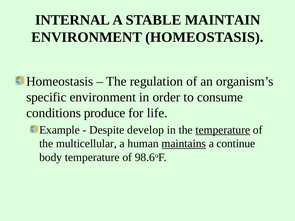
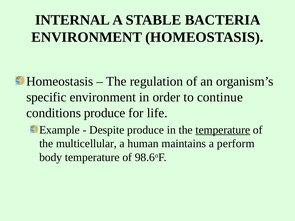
MAINTAIN: MAINTAIN -> BACTERIA (223, 20)
consume: consume -> continue (220, 97)
Despite develop: develop -> produce (146, 130)
maintains underline: present -> none (184, 144)
continue: continue -> perform (236, 144)
